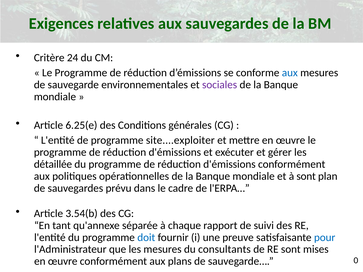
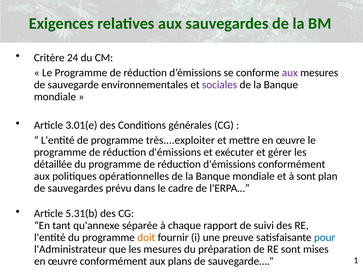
aux colour: blue -> purple (290, 73)
6.25(e: 6.25(e -> 3.01(e (81, 125)
site....exploiter: site....exploiter -> très....exploiter (180, 140)
3.54(b: 3.54(b -> 5.31(b (82, 214)
doit colour: blue -> orange (146, 238)
consultants: consultants -> préparation (225, 250)
0: 0 -> 1 (356, 261)
